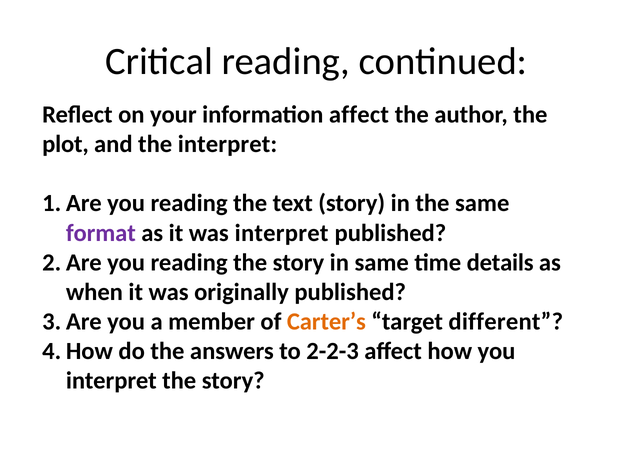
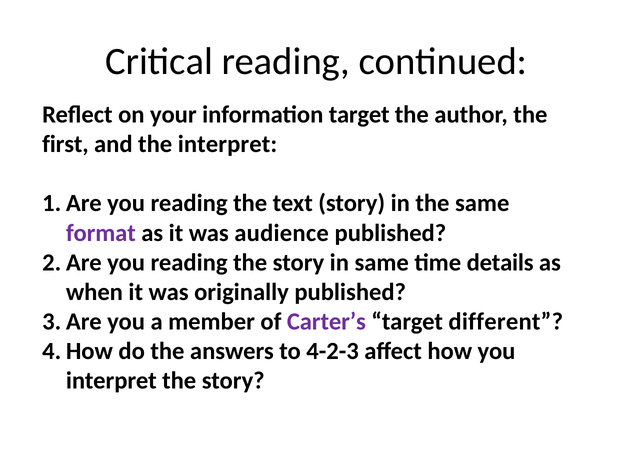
information affect: affect -> target (359, 115)
plot: plot -> first (65, 144)
was interpret: interpret -> audience (282, 233)
Carter’s colour: orange -> purple (326, 321)
2-2-3: 2-2-3 -> 4-2-3 (333, 351)
